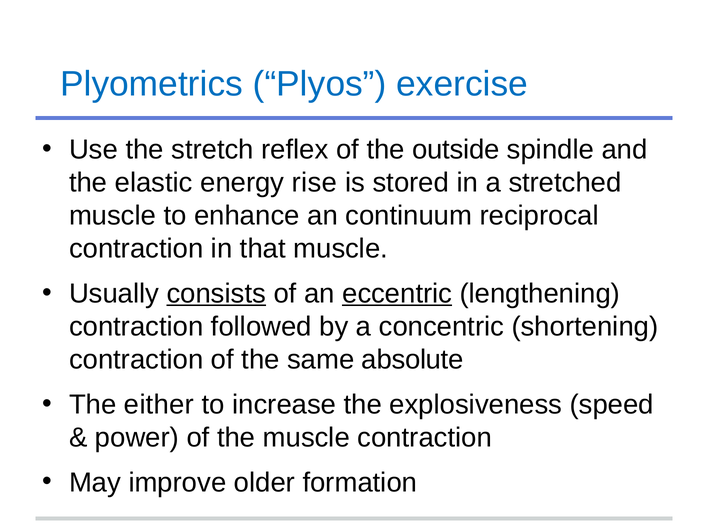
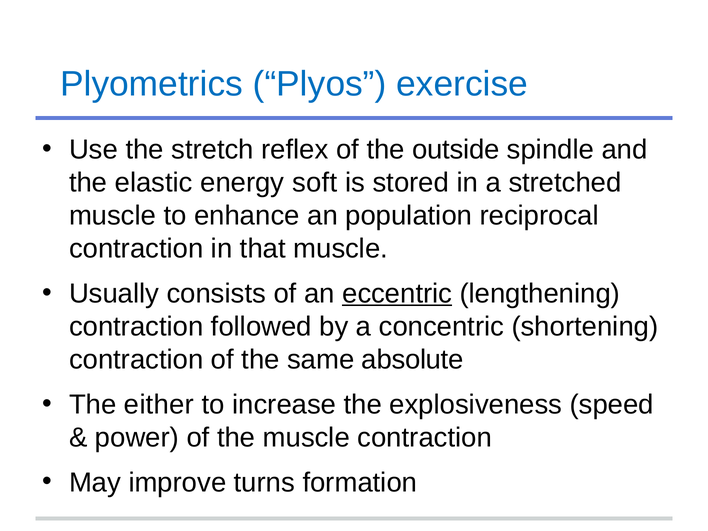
rise: rise -> soft (315, 182)
continuum: continuum -> population (409, 216)
consists underline: present -> none (216, 293)
older: older -> turns (264, 482)
